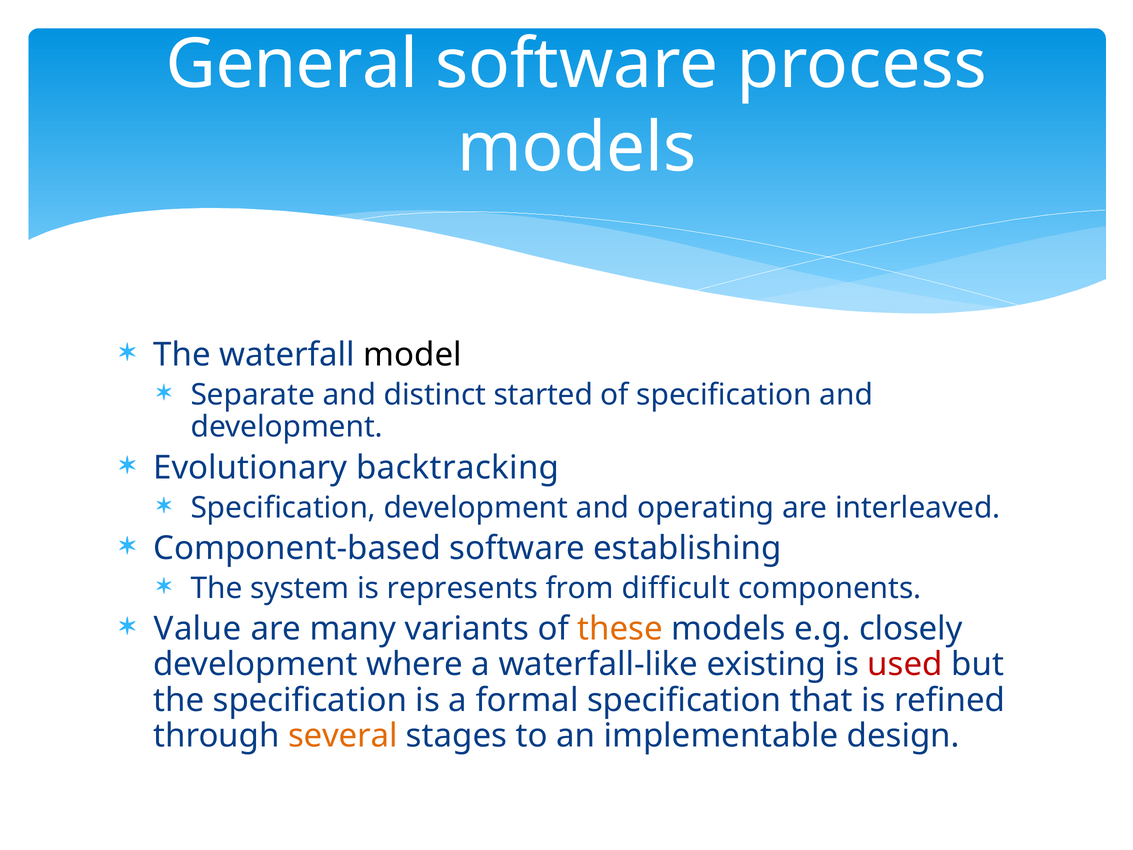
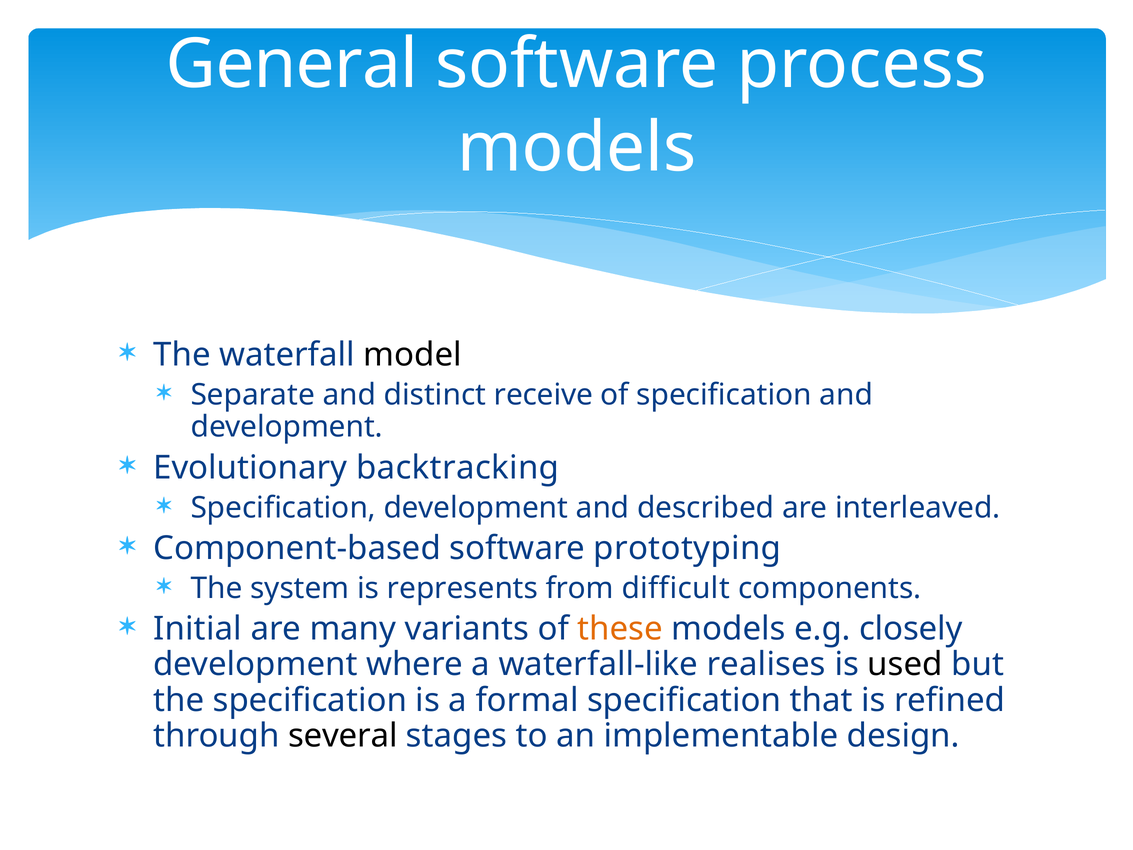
started: started -> receive (543, 395)
operating: operating -> described (706, 508)
establishing: establishing -> prototyping (687, 548)
Value: Value -> Initial (198, 629)
existing: existing -> realises (766, 664)
used colour: red -> black (905, 664)
several colour: orange -> black (343, 736)
